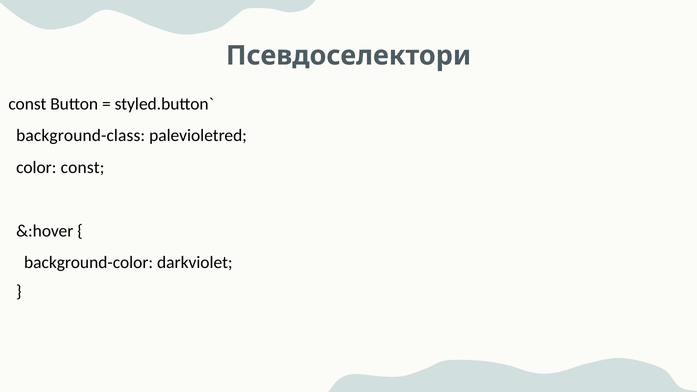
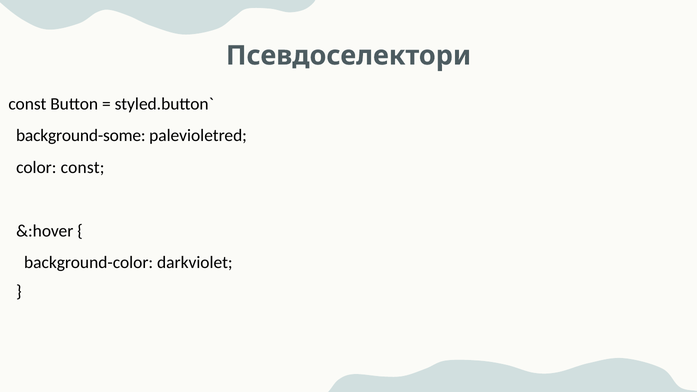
background-class: background-class -> background-some (81, 136)
